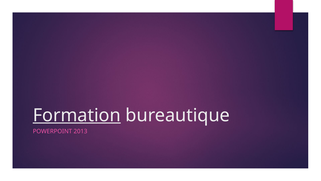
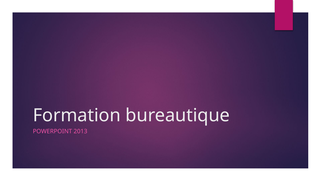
Formation underline: present -> none (77, 115)
